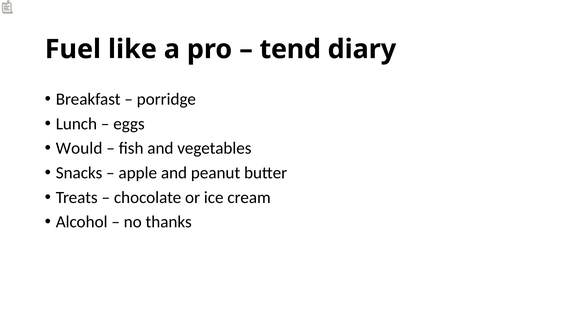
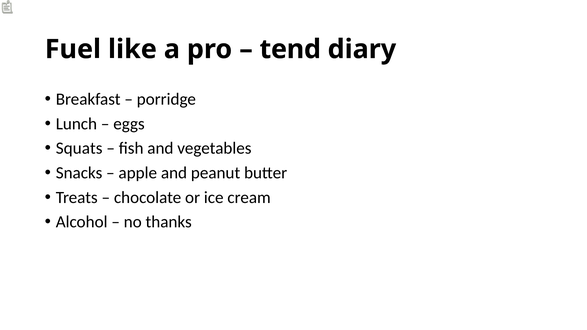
Would: Would -> Squats (79, 148)
